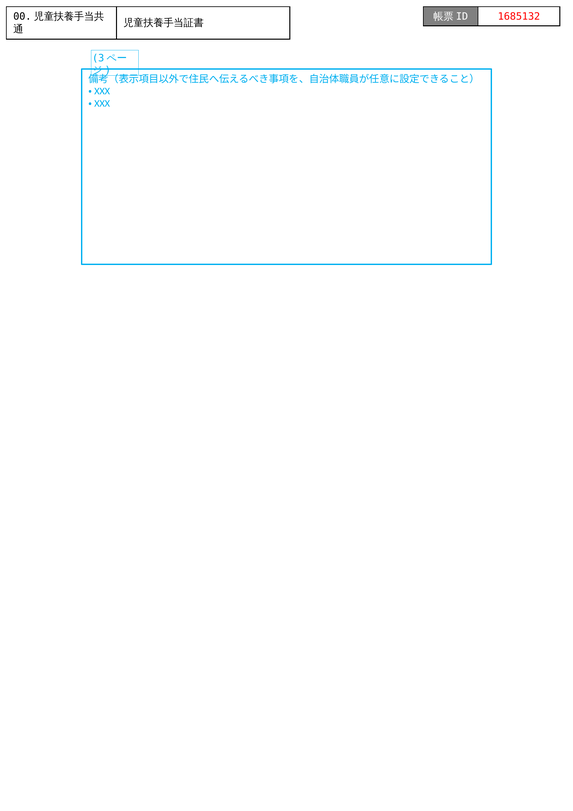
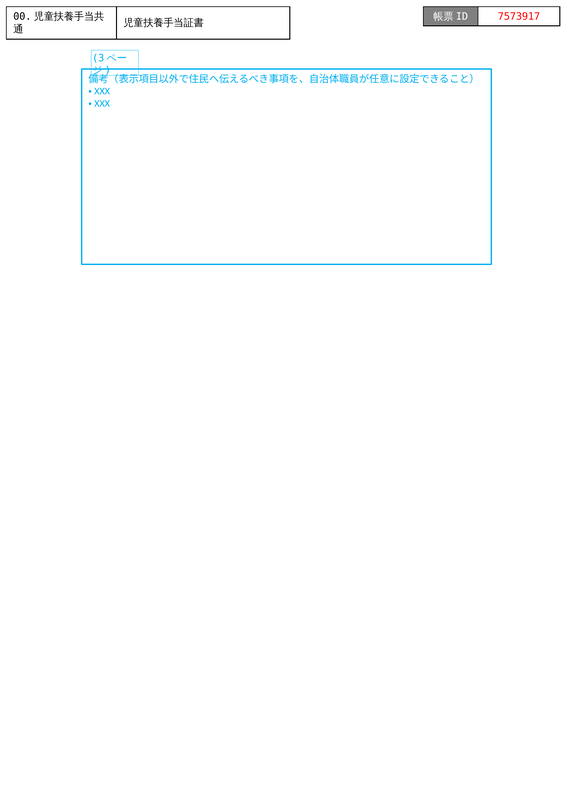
1685132: 1685132 -> 7573917 (519, 16)
